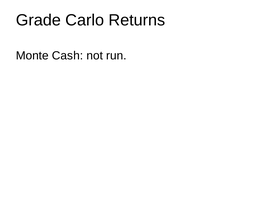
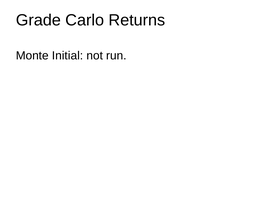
Cash: Cash -> Initial (68, 56)
